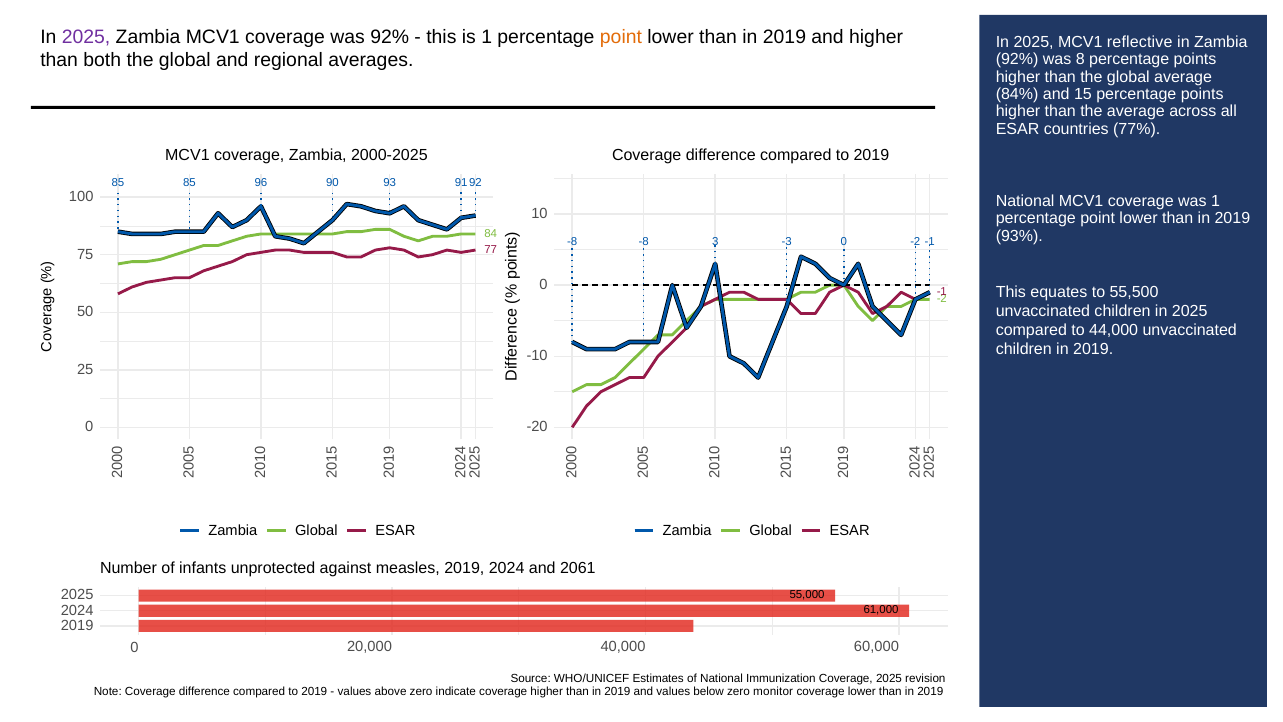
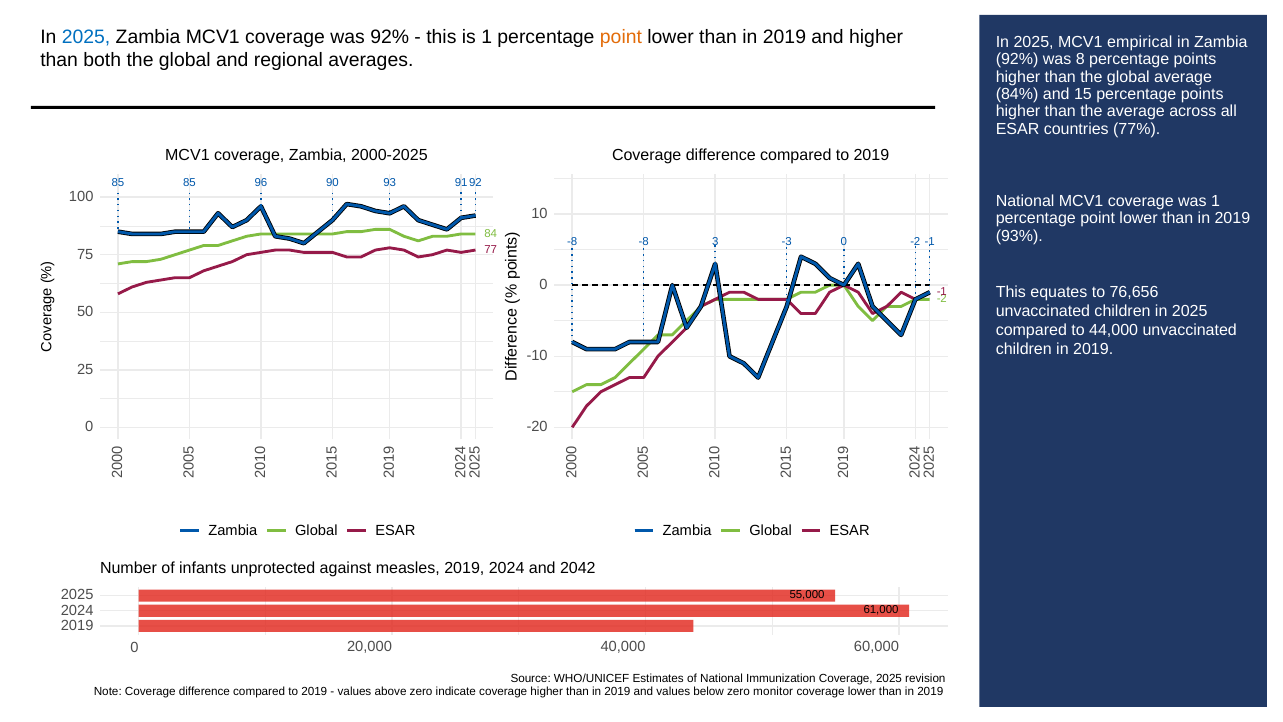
2025 colour: purple -> blue (86, 37)
reflective: reflective -> empirical (1140, 42)
55,500: 55,500 -> 76,656 (1134, 292)
2061: 2061 -> 2042 (578, 568)
